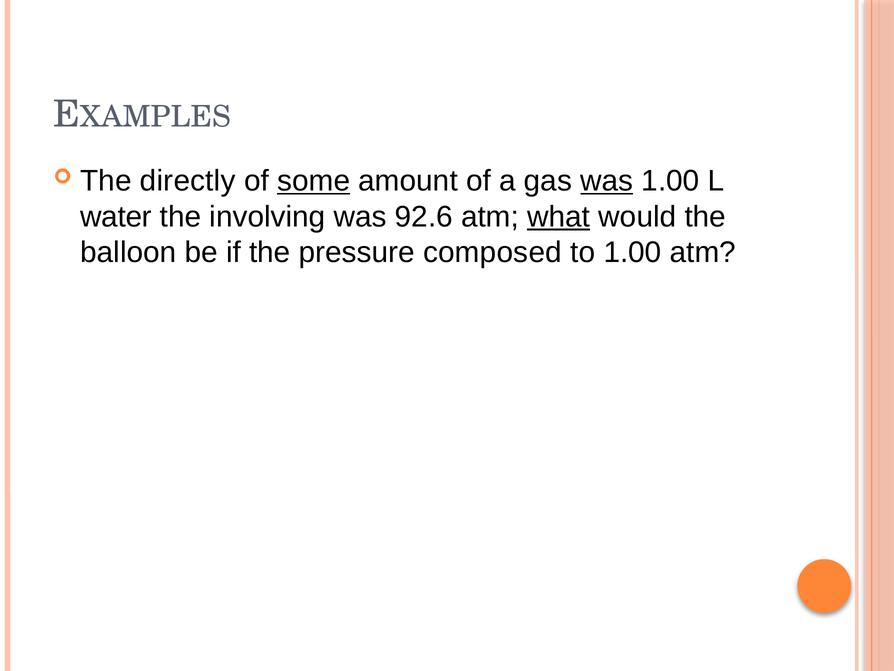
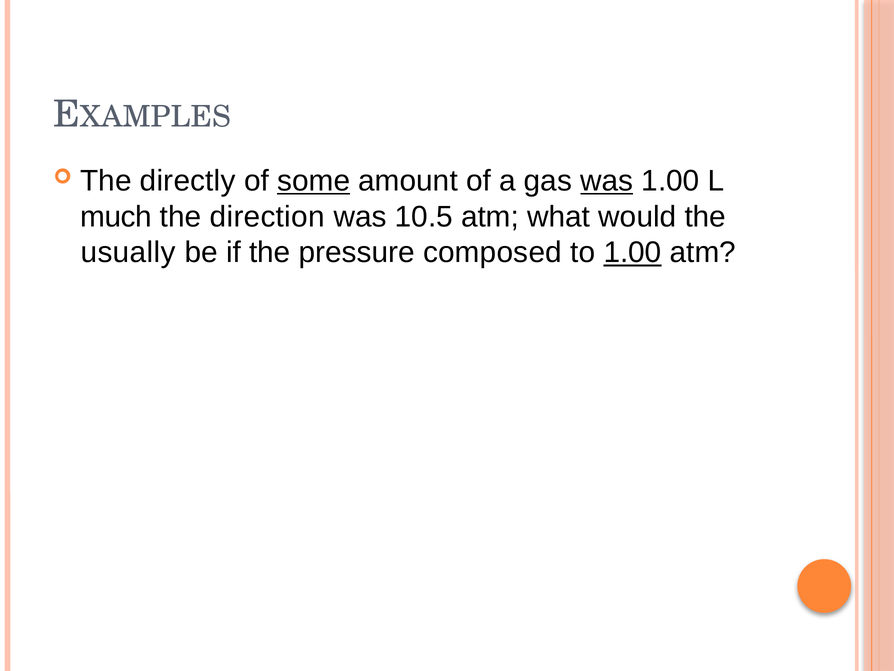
water: water -> much (116, 217)
involving: involving -> direction (267, 217)
92.6: 92.6 -> 10.5 (424, 217)
what underline: present -> none (559, 217)
balloon: balloon -> usually (128, 252)
1.00 underline: none -> present (633, 252)
